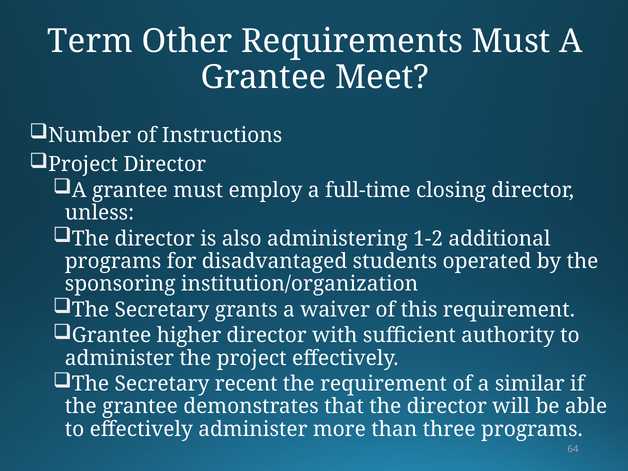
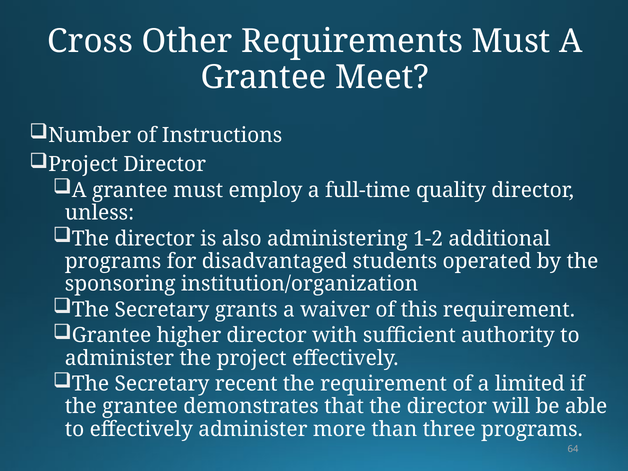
Term: Term -> Cross (90, 41)
closing: closing -> quality (451, 190)
similar: similar -> limited (530, 384)
